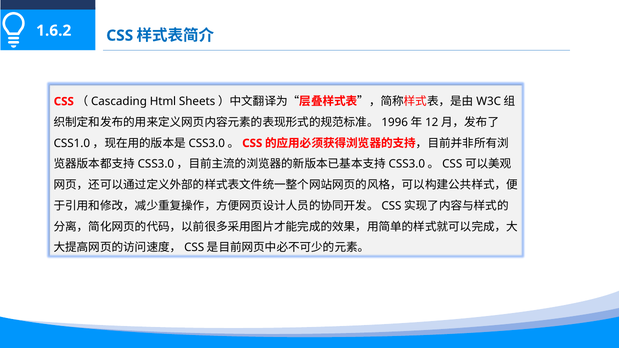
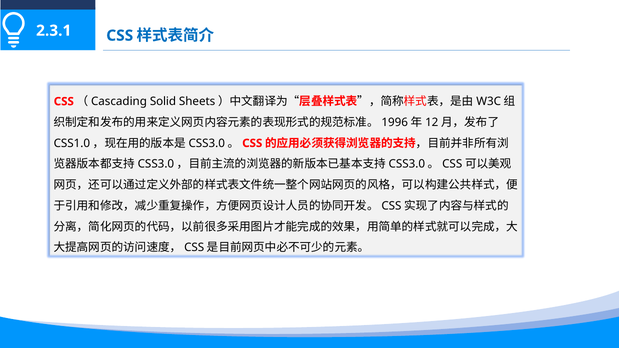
1.6.2: 1.6.2 -> 2.3.1 (54, 31)
Html: Html -> Solid (163, 102)
